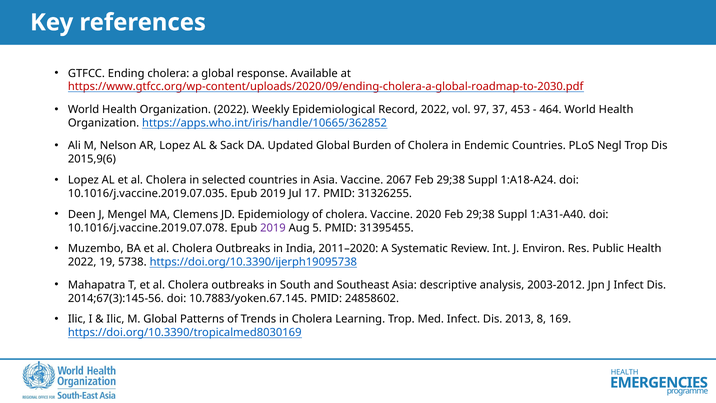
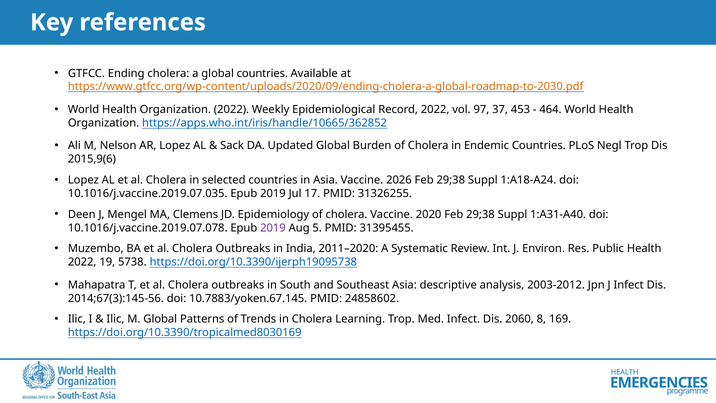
global response: response -> countries (262, 73)
https://www.gtfcc.org/wp-content/uploads/2020/09/ending-cholera-a-global-roadmap-to-2030.pdf colour: red -> orange (326, 87)
2067: 2067 -> 2026 (399, 180)
2013: 2013 -> 2060 (520, 319)
